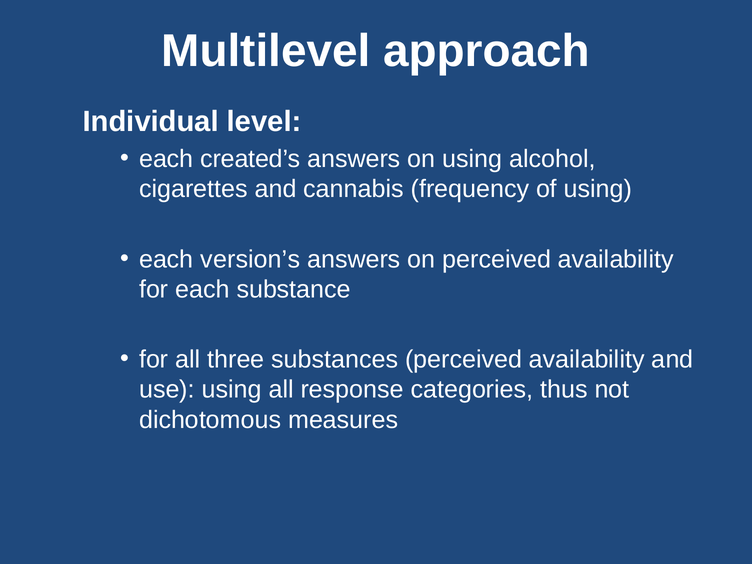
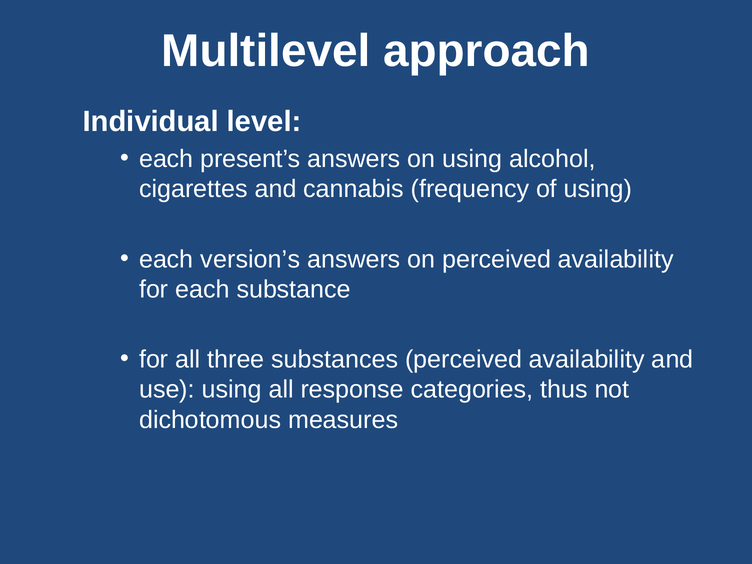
created’s: created’s -> present’s (250, 159)
